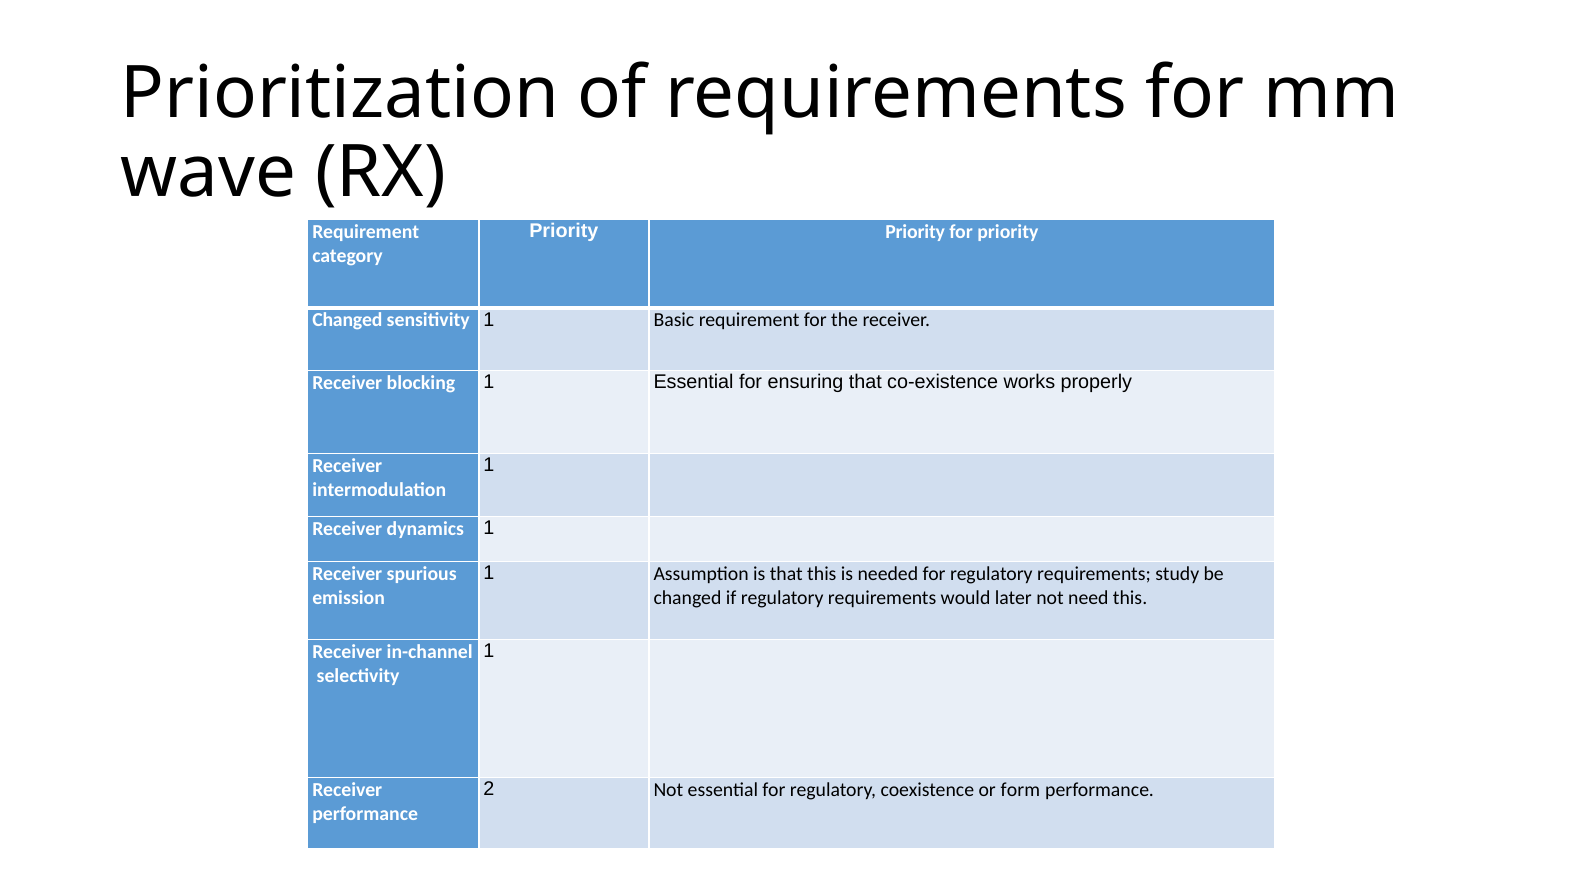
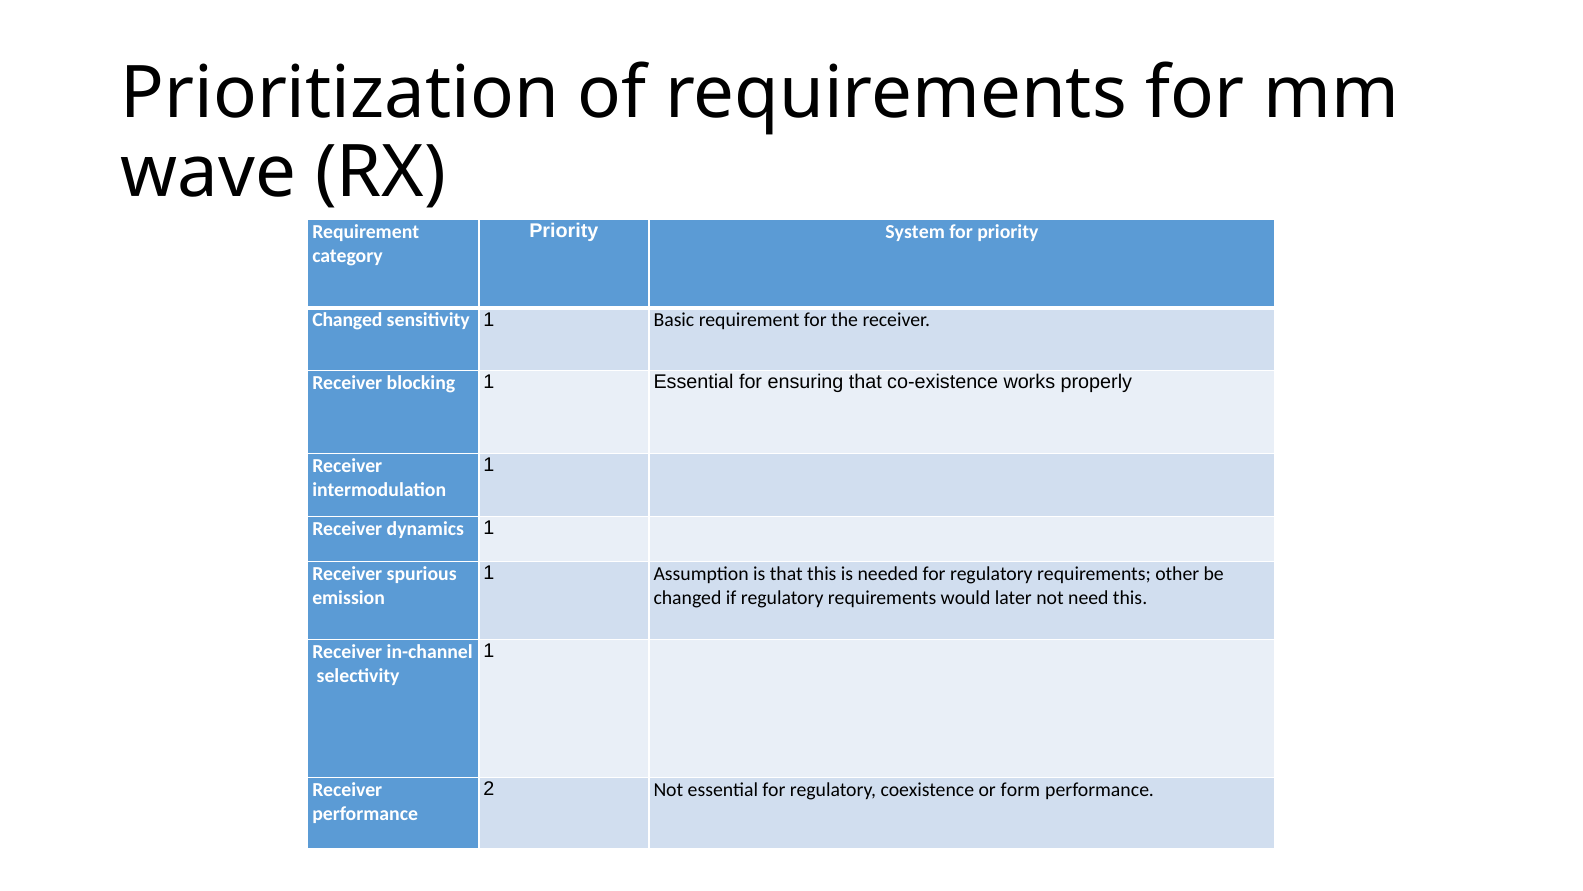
Priority Priority: Priority -> System (915, 232)
study: study -> other (1177, 573)
